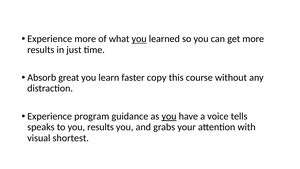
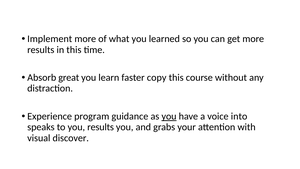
Experience: Experience -> Implement (50, 39)
you underline: present -> none (139, 39)
in just: just -> this (74, 50)
tells: tells -> into (239, 116)
shortest: shortest -> discover (71, 138)
